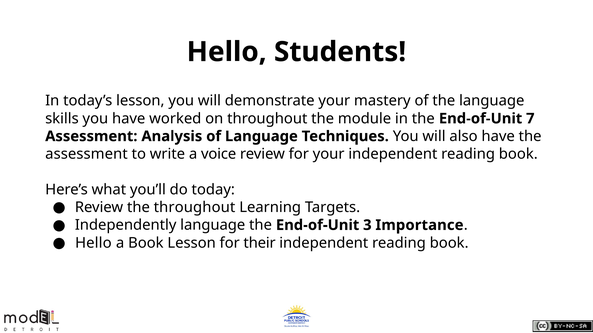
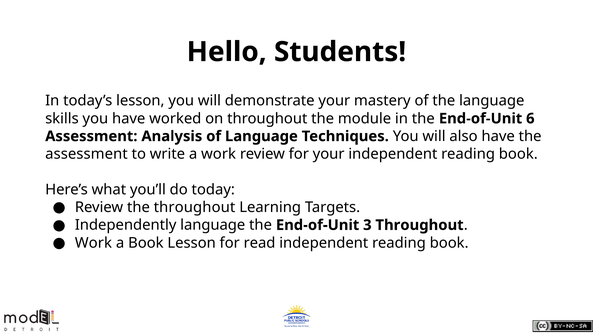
7: 7 -> 6 (530, 119)
a voice: voice -> work (219, 154)
3 Importance: Importance -> Throughout (420, 225)
Hello: Hello -> Work (93, 243)
their: their -> read (260, 243)
